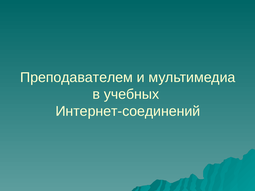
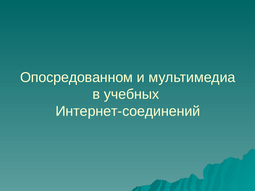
Преподавателем: Преподавателем -> Опосредованном (77, 77)
